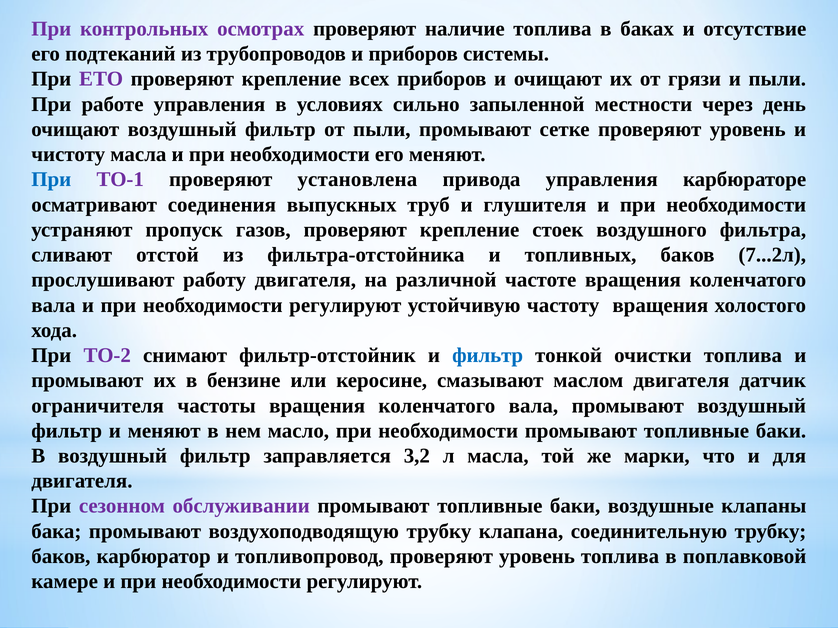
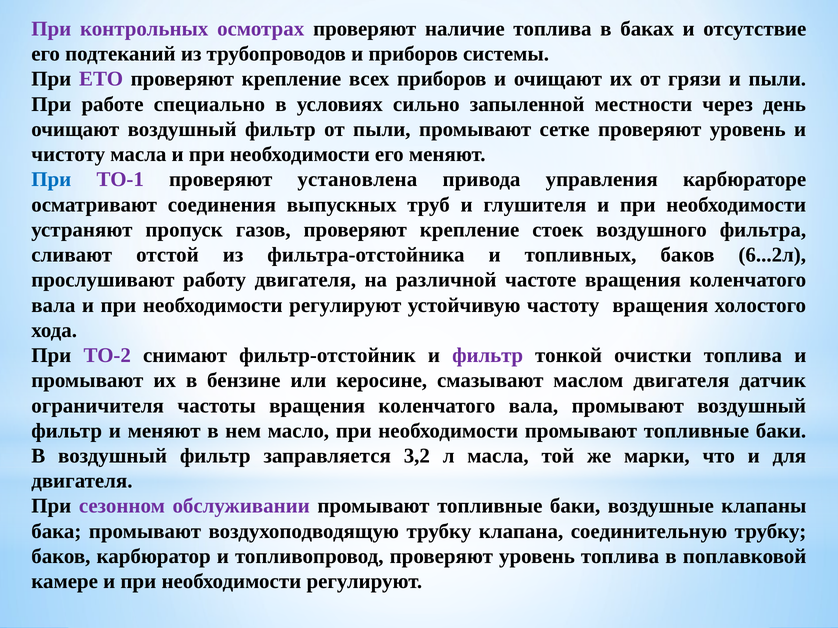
работе управления: управления -> специально (209, 104)
7...2л: 7...2л -> 6...2л (772, 255)
фильтр colour: blue -> purple (488, 356)
